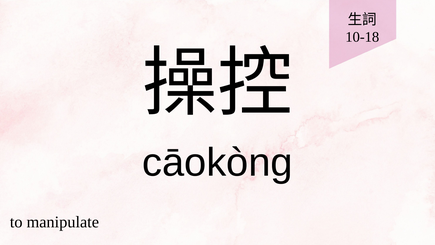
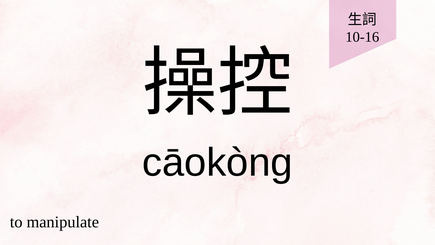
10-18: 10-18 -> 10-16 (362, 37)
